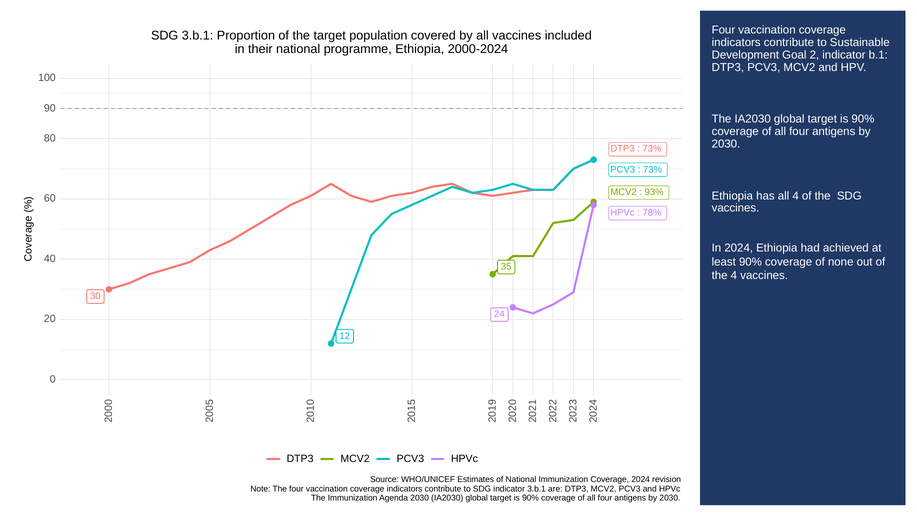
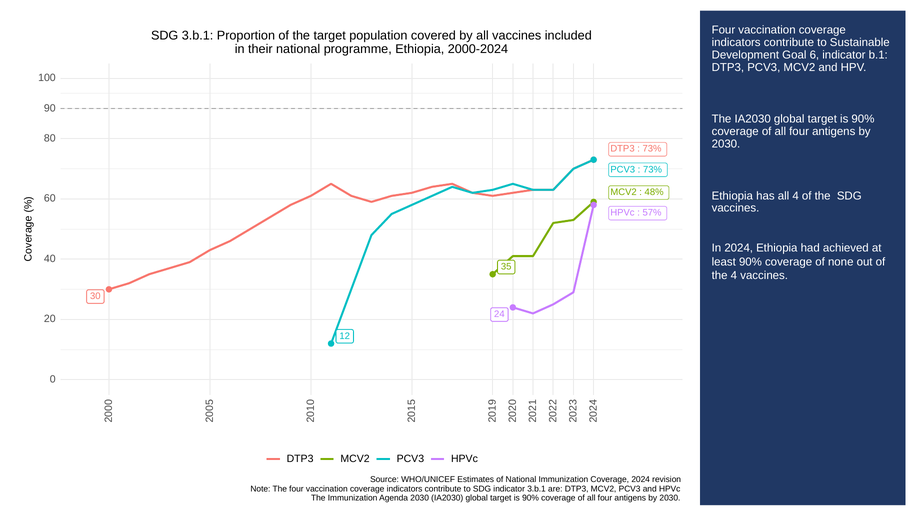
Goal 2: 2 -> 6 (814, 55)
93%: 93% -> 48% (654, 192)
78%: 78% -> 57% (652, 213)
